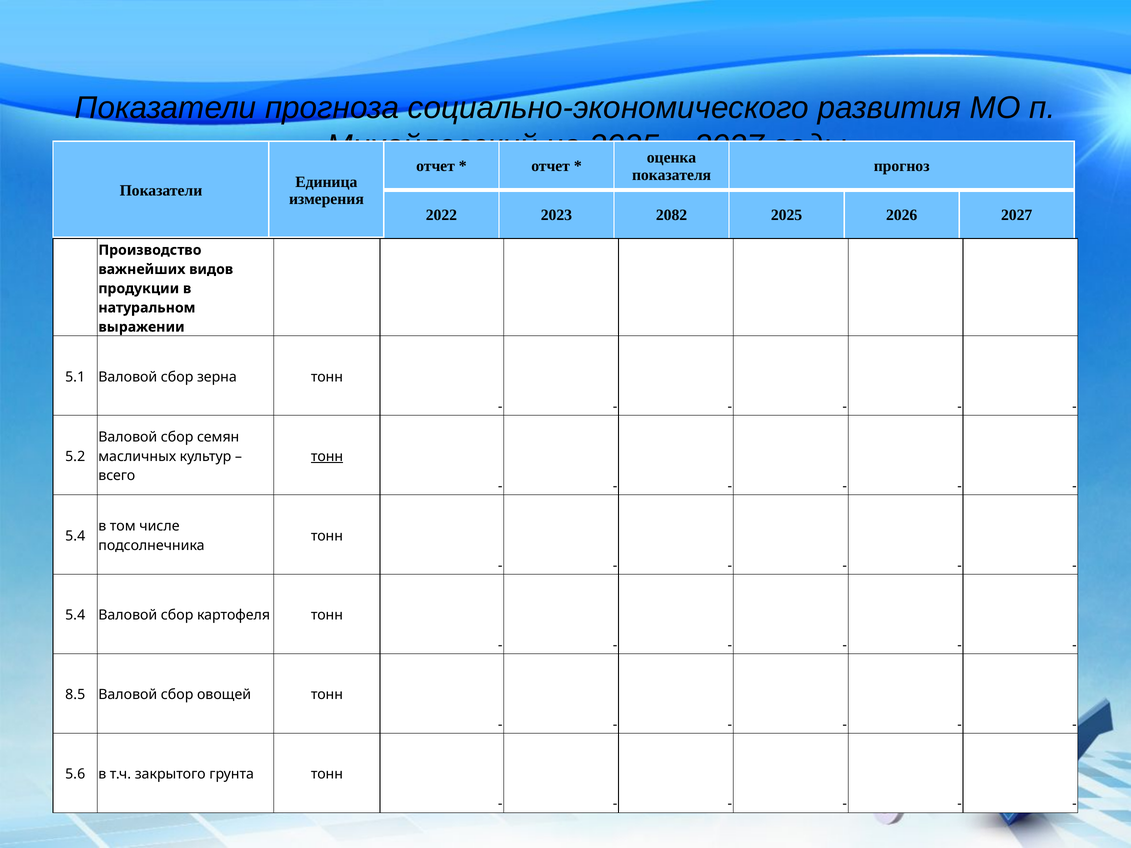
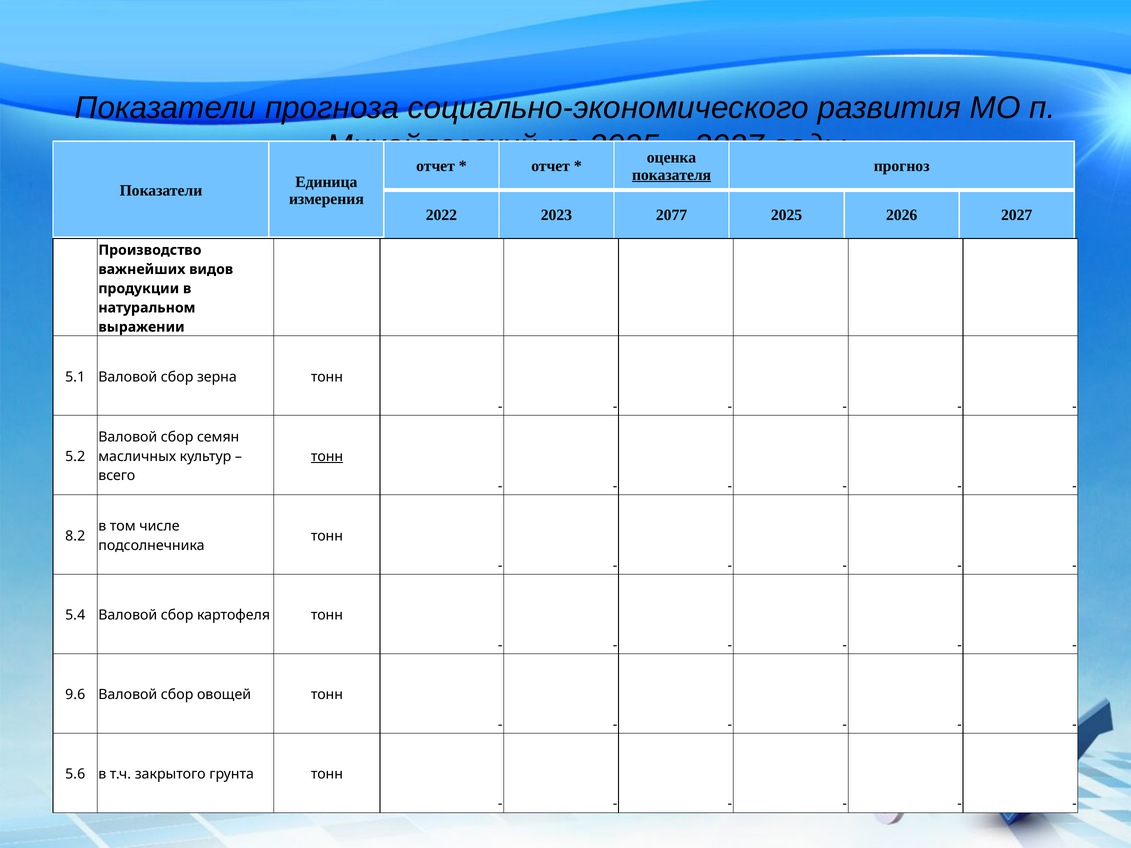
показателя underline: none -> present (672, 175)
2082: 2082 -> 2077 (672, 215)
5.4: 5.4 -> 8.2 (75, 536)
8.5: 8.5 -> 9.6 (75, 695)
